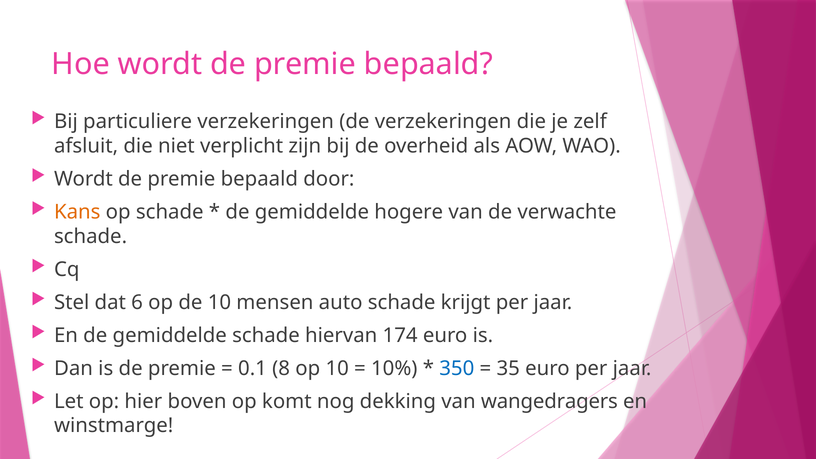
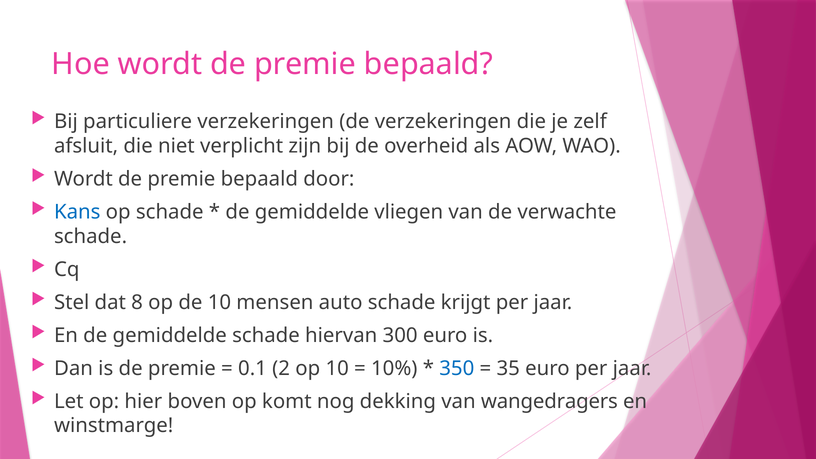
Kans colour: orange -> blue (77, 212)
hogere: hogere -> vliegen (409, 212)
6: 6 -> 8 (137, 302)
174: 174 -> 300 (400, 335)
8: 8 -> 2 (281, 368)
